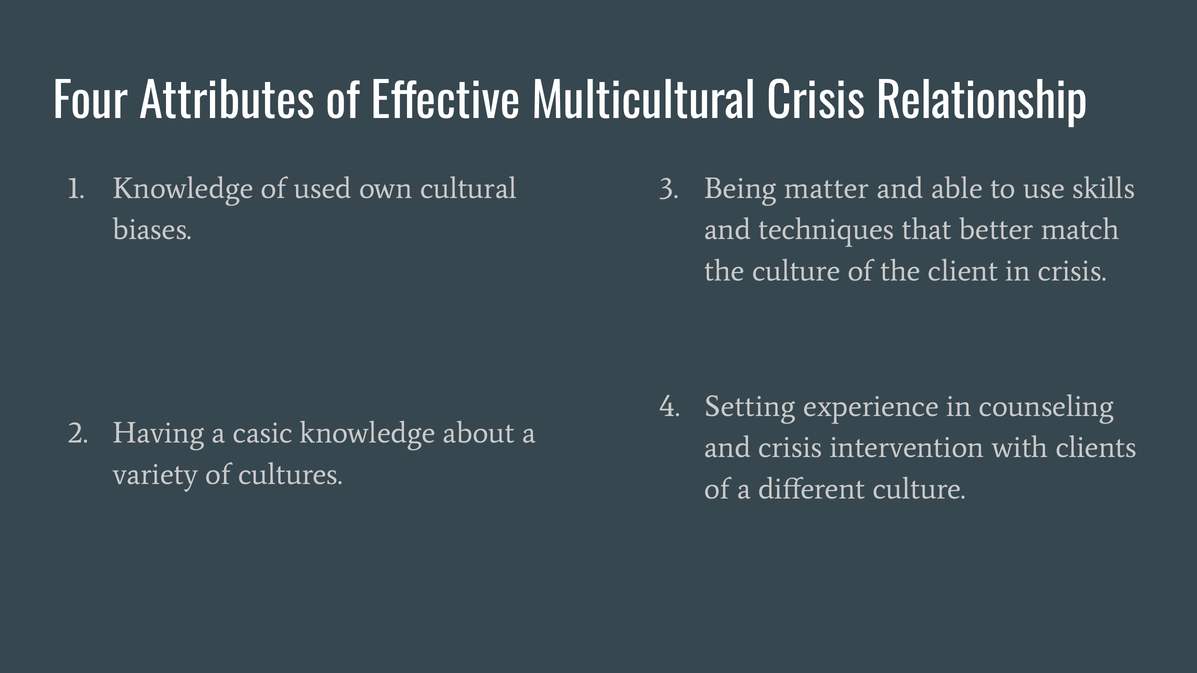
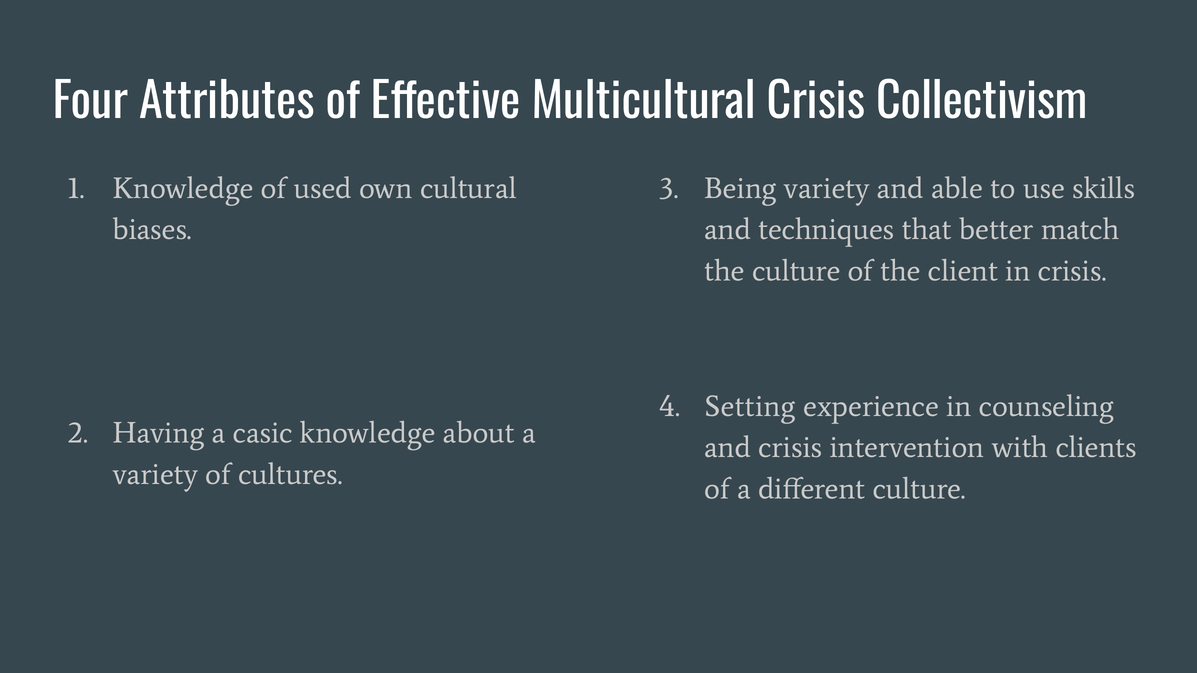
Relationship: Relationship -> Collectivism (982, 103)
Being matter: matter -> variety (827, 188)
